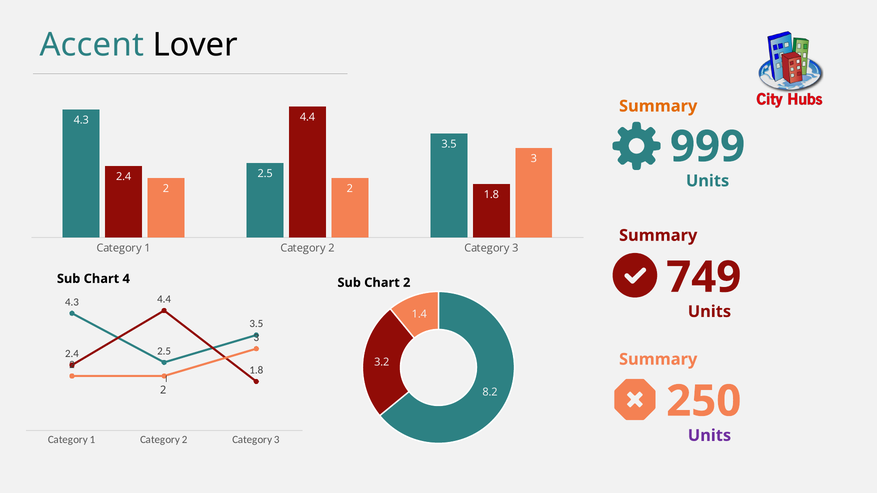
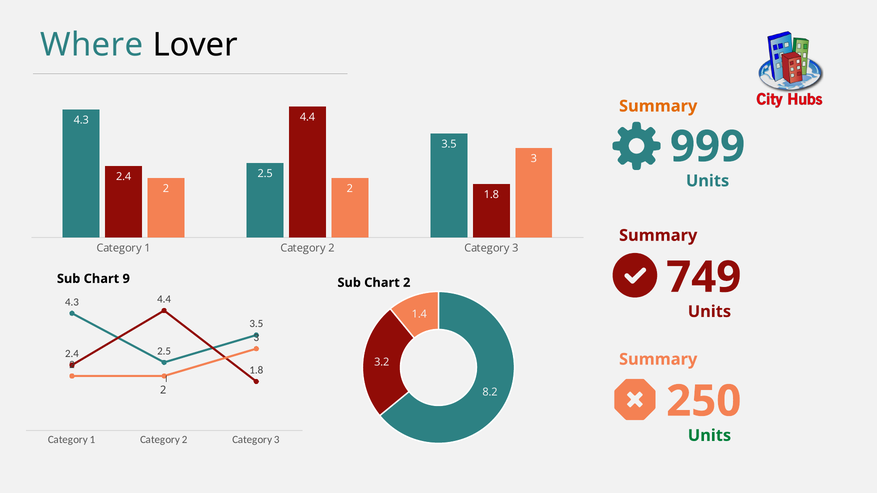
Accent: Accent -> Where (92, 45)
4: 4 -> 9 (126, 279)
Units colour: purple -> green (709, 436)
